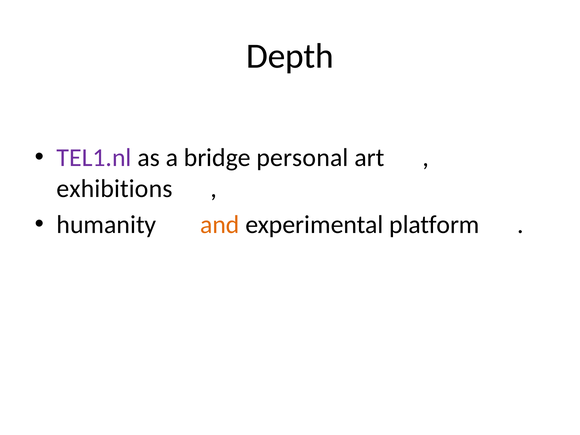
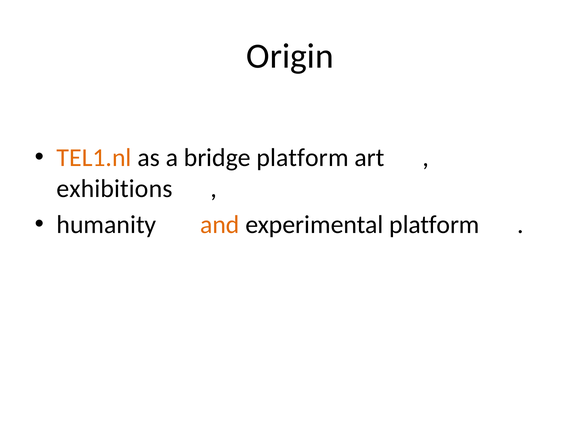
Depth: Depth -> Origin (290, 56)
TEL1.nl colour: purple -> orange (94, 158)
bridge personal: personal -> platform (302, 158)
